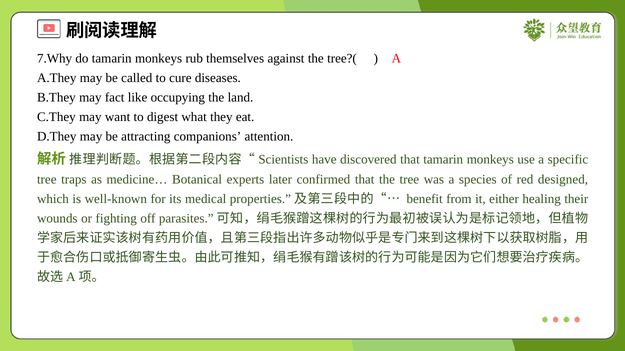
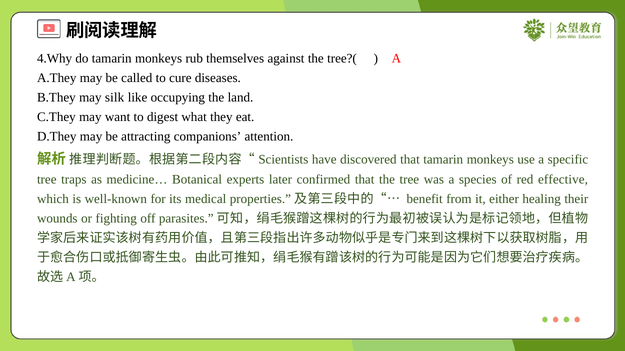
7.Why: 7.Why -> 4.Why (55, 59)
fact: fact -> silk (115, 98)
designed: designed -> effective (563, 180)
